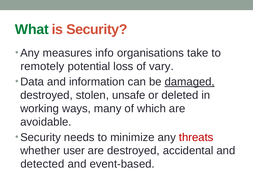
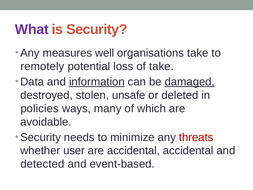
What colour: green -> purple (32, 29)
info: info -> well (105, 53)
of vary: vary -> take (161, 66)
information underline: none -> present (97, 82)
working: working -> policies (40, 108)
are destroyed: destroyed -> accidental (133, 150)
